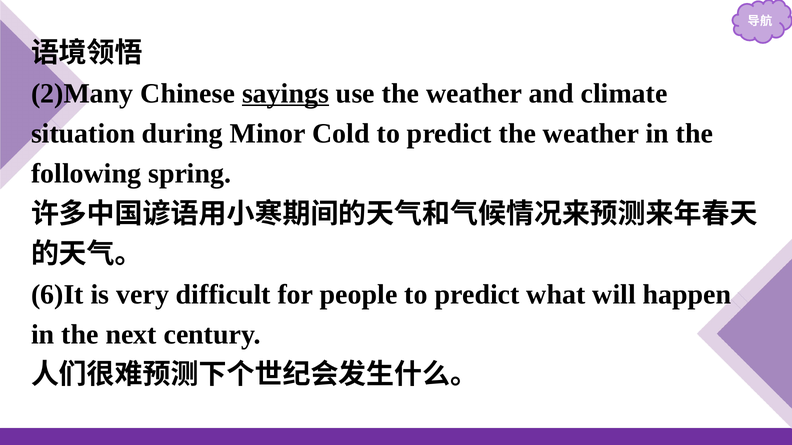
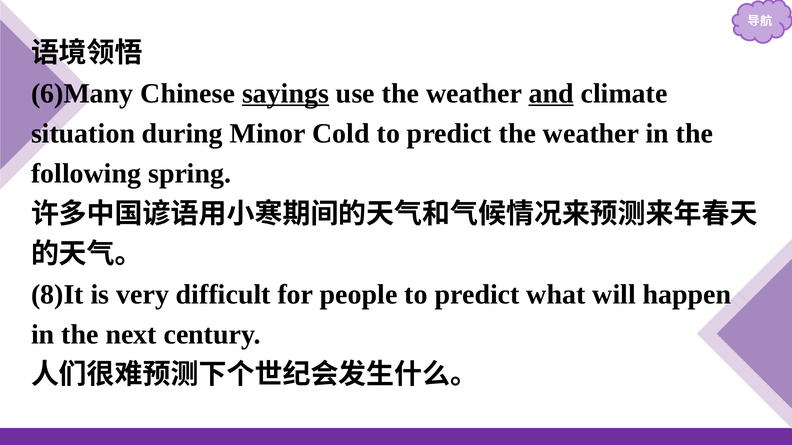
2)Many: 2)Many -> 6)Many (82, 93)
and underline: none -> present (551, 93)
6)It: 6)It -> 8)It (57, 295)
